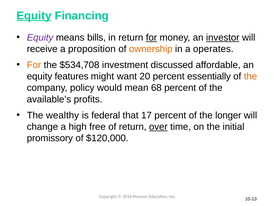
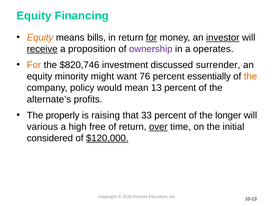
Equity underline: present -> none (34, 16)
Equity colour: purple -> orange (40, 38)
receive underline: none -> present (42, 49)
ownership colour: orange -> purple (151, 49)
$534,708: $534,708 -> $820,746 (79, 65)
affordable: affordable -> surrender (218, 65)
features: features -> minority (72, 77)
20: 20 -> 76 (145, 77)
68: 68 -> 13 (156, 88)
available’s: available’s -> alternate’s (49, 99)
wealthy: wealthy -> properly (63, 115)
federal: federal -> raising (106, 115)
17: 17 -> 33 (146, 115)
change: change -> various (42, 127)
promissory: promissory -> considered (50, 138)
$120,000 underline: none -> present (107, 138)
